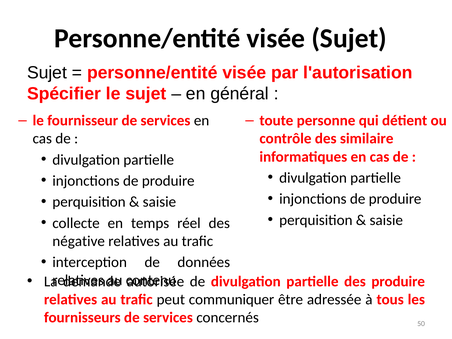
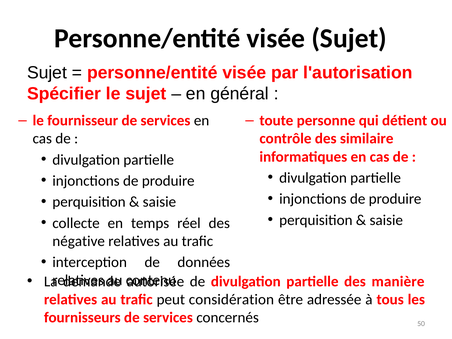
des produire: produire -> manière (398, 281)
communiquer: communiquer -> considération (231, 300)
